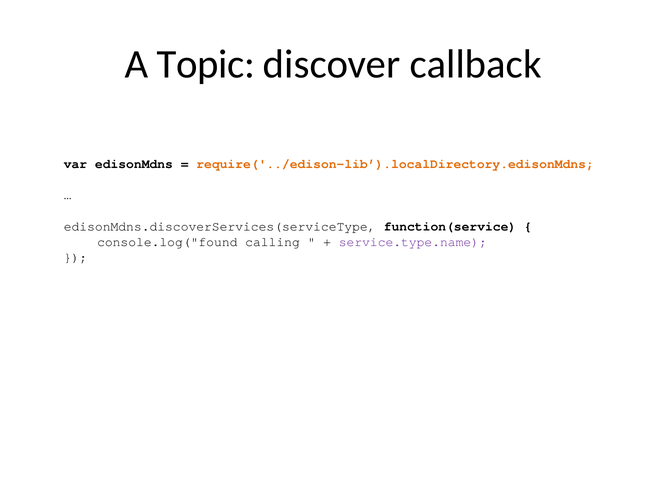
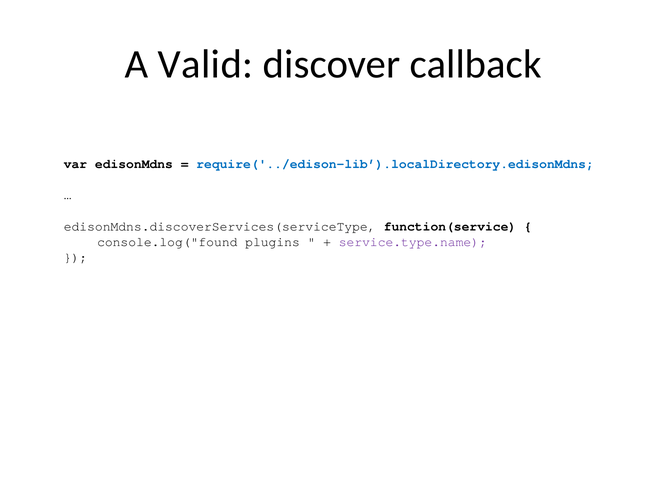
Topic: Topic -> Valid (206, 65)
require('../edison-lib’).localDirectory.edisonMdns colour: orange -> blue (395, 164)
calling: calling -> plugins (273, 242)
